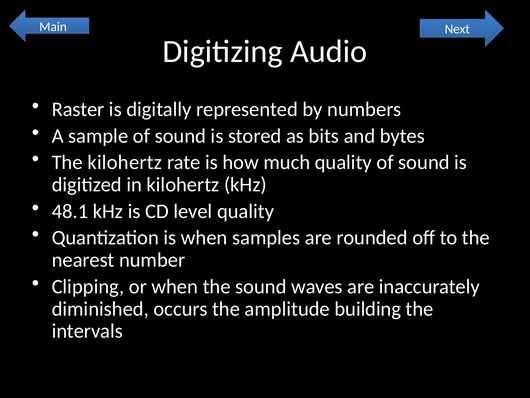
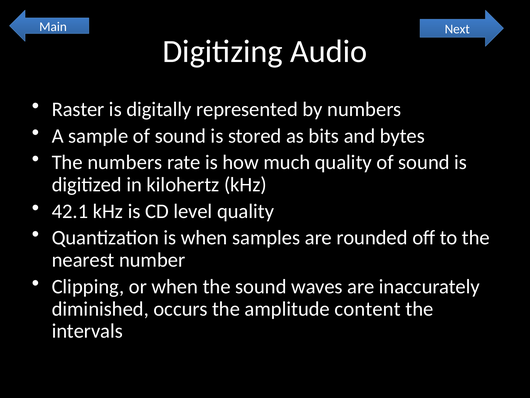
The kilohertz: kilohertz -> numbers (125, 162)
48.1: 48.1 -> 42.1 (70, 211)
building: building -> content (368, 309)
